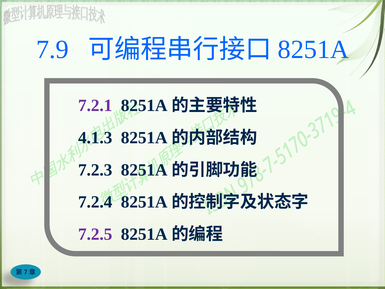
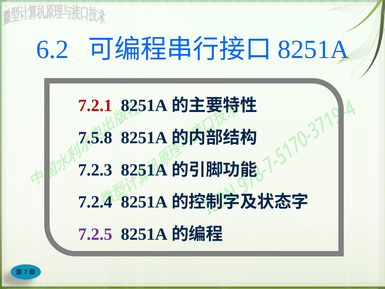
7.9: 7.9 -> 6.2 (52, 49)
7.2.1 colour: purple -> red (95, 105)
4.1.3: 4.1.3 -> 7.5.8 (95, 138)
